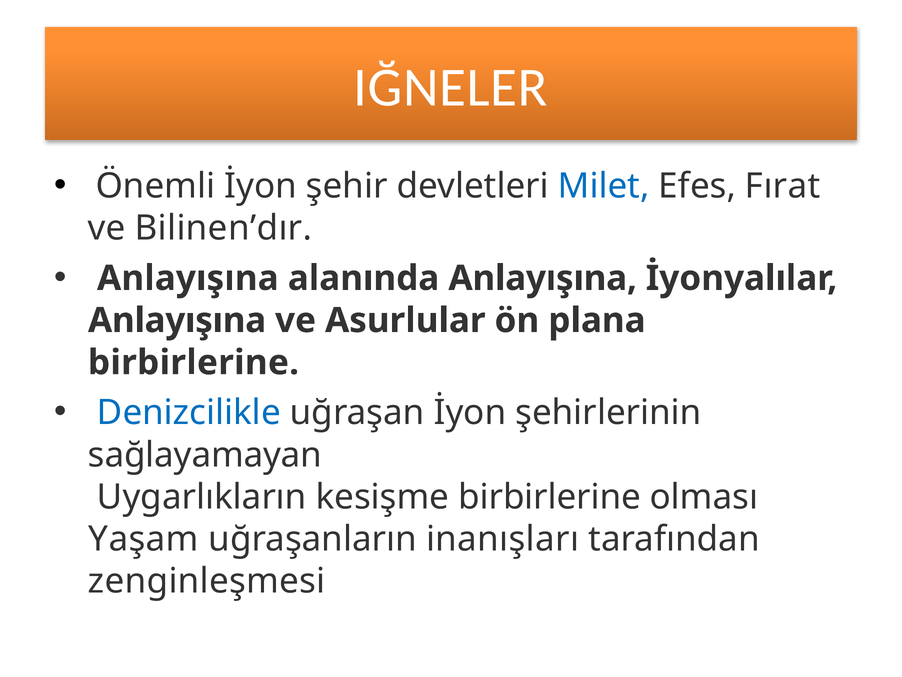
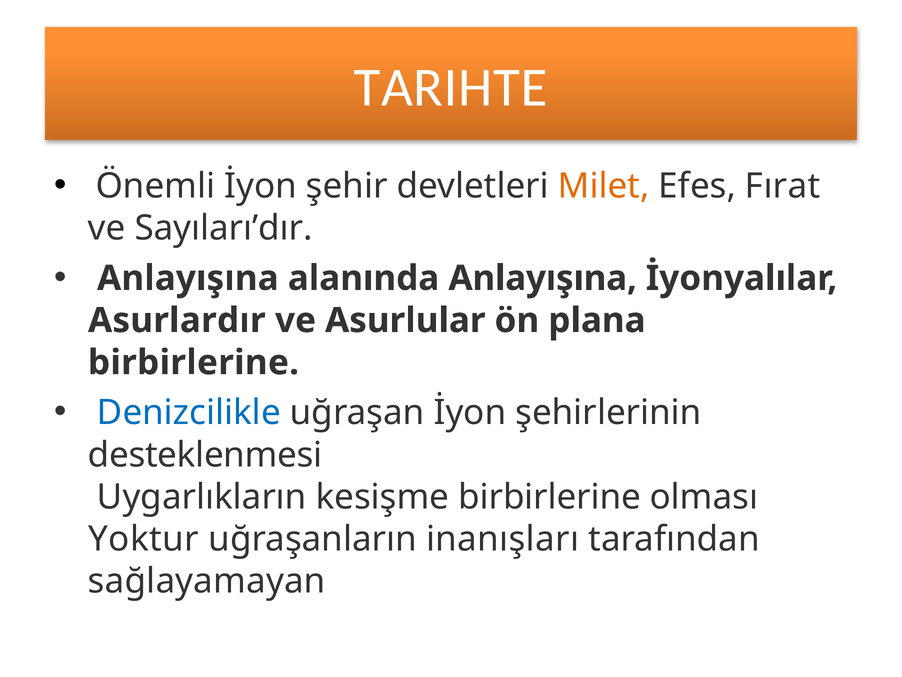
IĞNELER: IĞNELER -> TARIHTE (451, 87)
Milet colour: blue -> orange (604, 186)
Bilinen’dır: Bilinen’dır -> Sayıları’dır (224, 228)
Anlayışına: Anlayışına -> Asurlardır (177, 320)
sağlayamayan: sağlayamayan -> desteklenmesi (205, 455)
Yaşam: Yaşam -> Yoktur (143, 539)
zenginleşmesi: zenginleşmesi -> sağlayamayan (207, 581)
